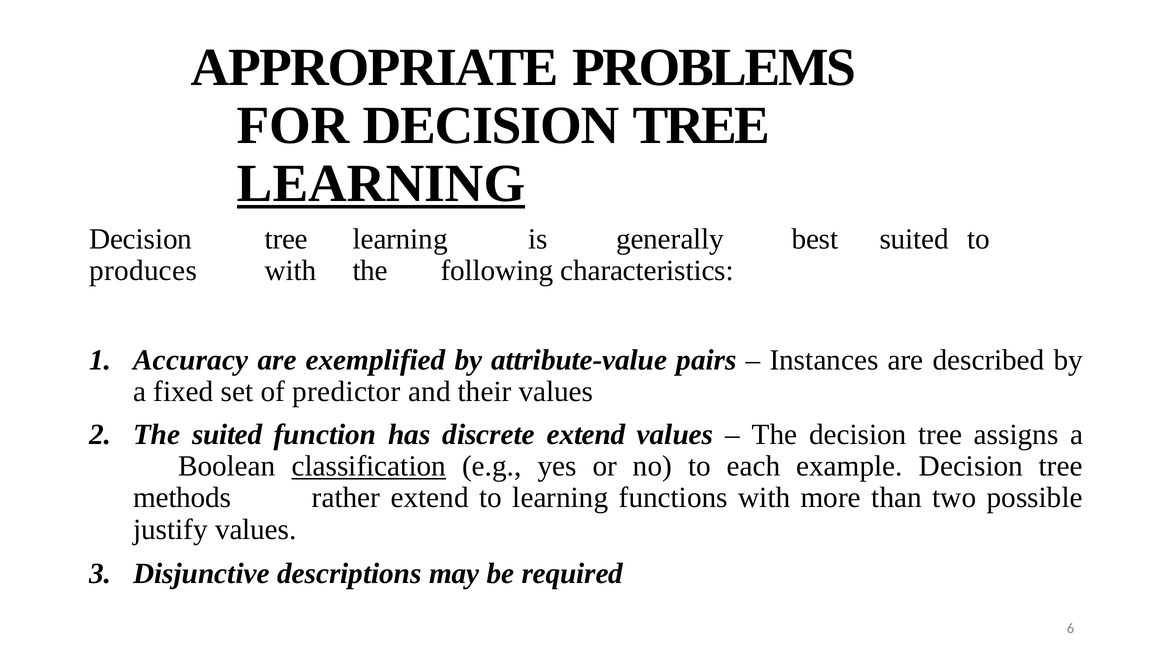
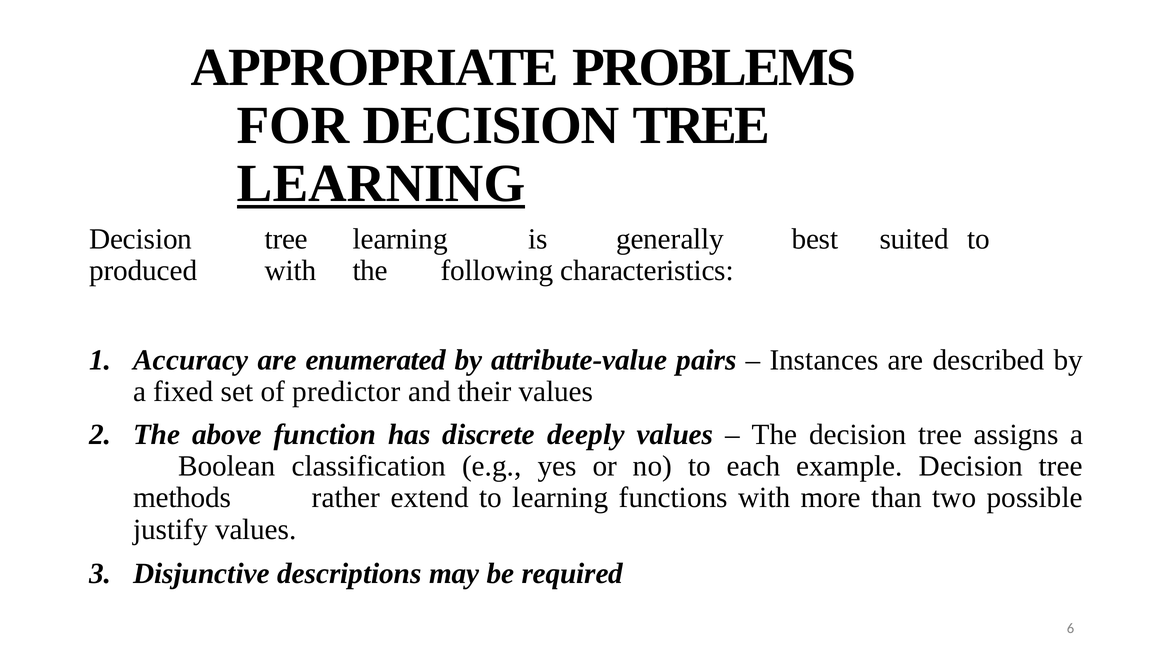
produces: produces -> produced (143, 271)
exemplified: exemplified -> enumerated (376, 360)
The suited: suited -> above (227, 434)
discrete extend: extend -> deeply (586, 434)
classification underline: present -> none (369, 466)
